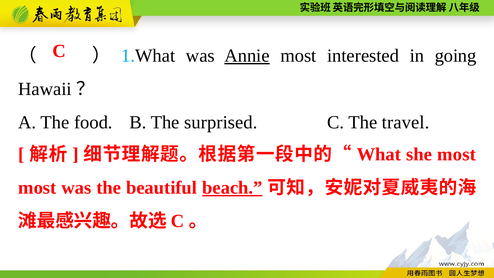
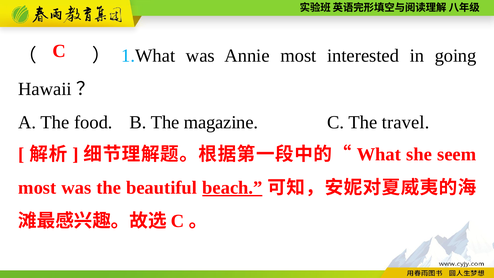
Annie underline: present -> none (247, 56)
surprised: surprised -> magazine (221, 122)
she most: most -> seem (457, 154)
